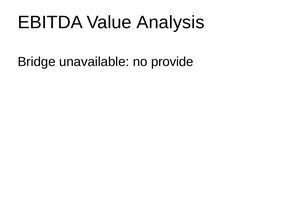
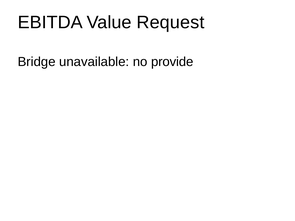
Analysis: Analysis -> Request (170, 22)
